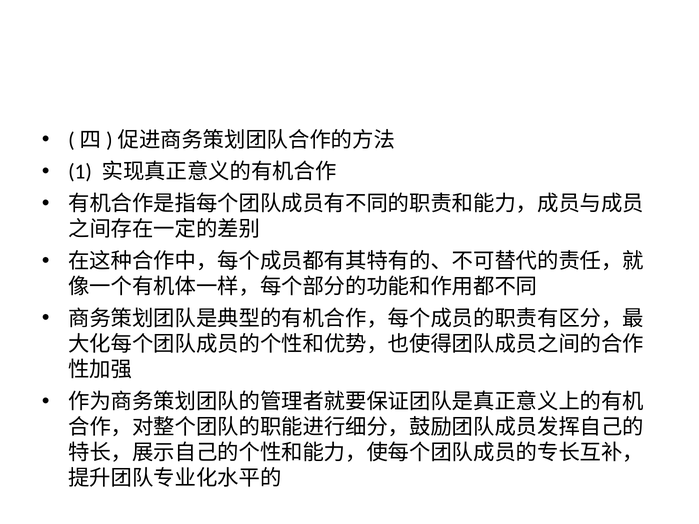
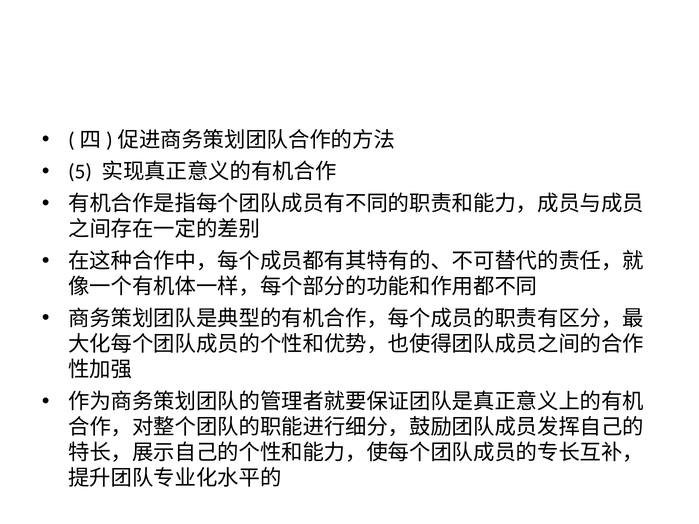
1: 1 -> 5 (80, 172)
